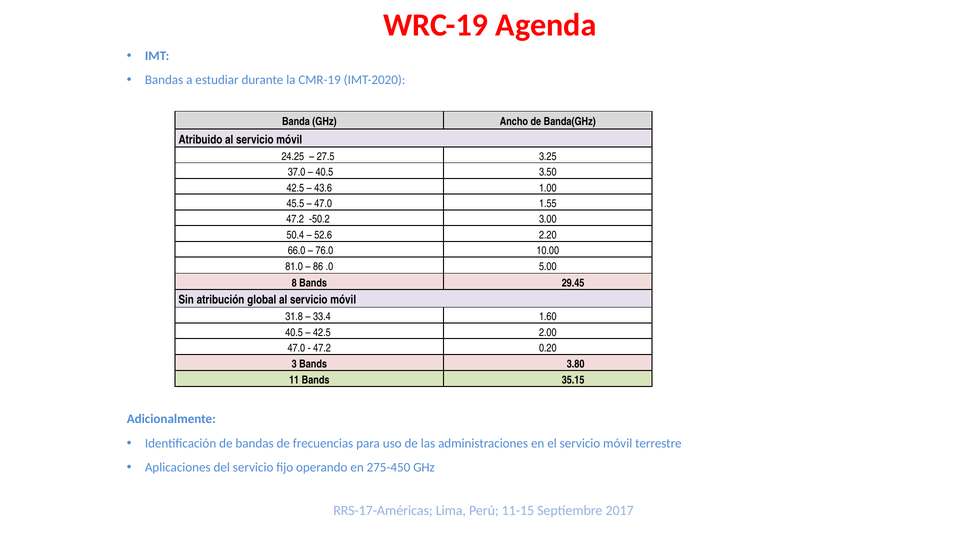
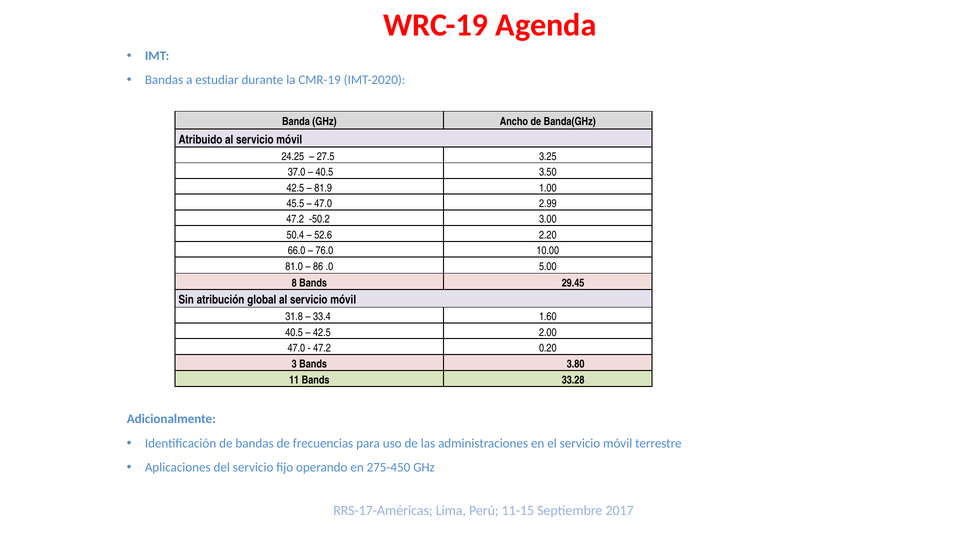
43.6: 43.6 -> 81.9 (323, 188)
1.55: 1.55 -> 2.99 (548, 203)
35.15: 35.15 -> 33.28 (573, 380)
